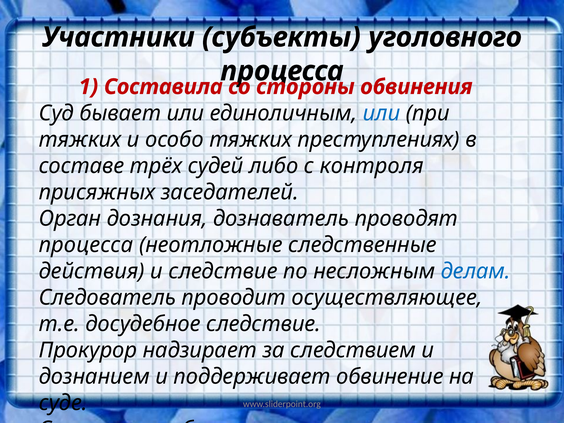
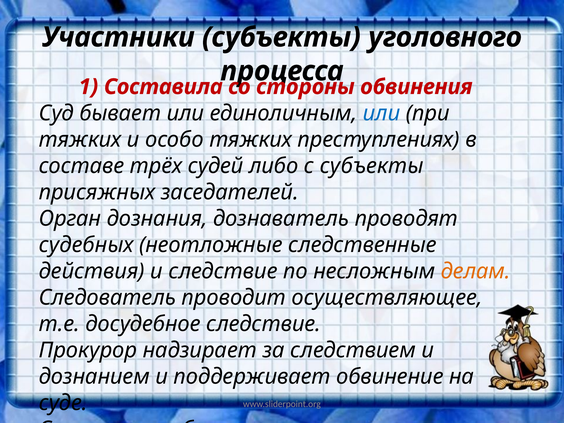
с контроля: контроля -> субъекты (372, 166)
процесса: процесса -> судебных (86, 245)
делам colour: blue -> orange (476, 271)
